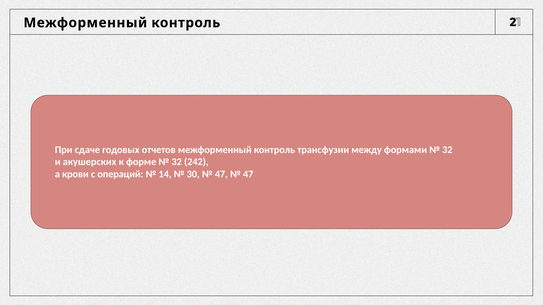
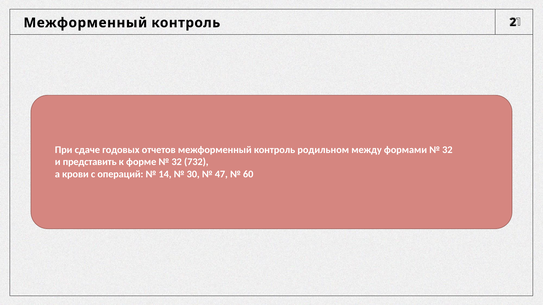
трансфузии: трансфузии -> родильном (323, 150)
акушерских: акушерских -> представить (90, 162)
242: 242 -> 732 (196, 162)
47: 47 -> 60 (248, 174)
